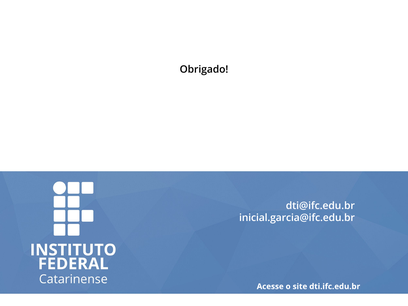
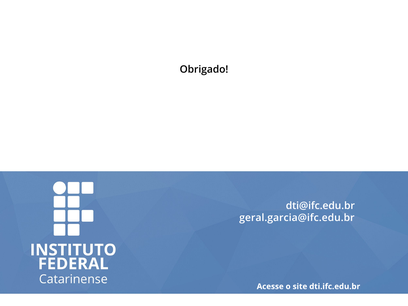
inicial.garcia@ifc.edu.br: inicial.garcia@ifc.edu.br -> geral.garcia@ifc.edu.br (297, 218)
